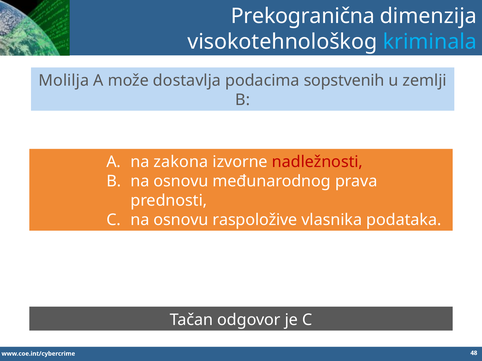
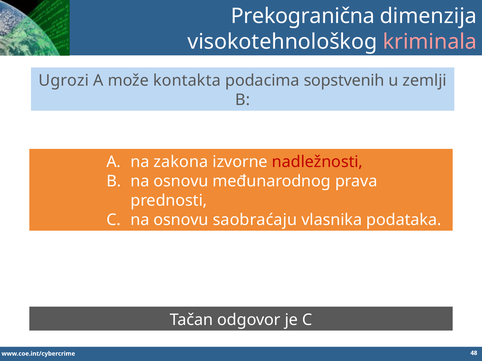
kriminala colour: light blue -> pink (430, 42)
Molilja: Molilja -> Ugrozi (64, 81)
dostavlja: dostavlja -> kontakta (187, 81)
raspoložive: raspoložive -> saobraćaju (255, 220)
